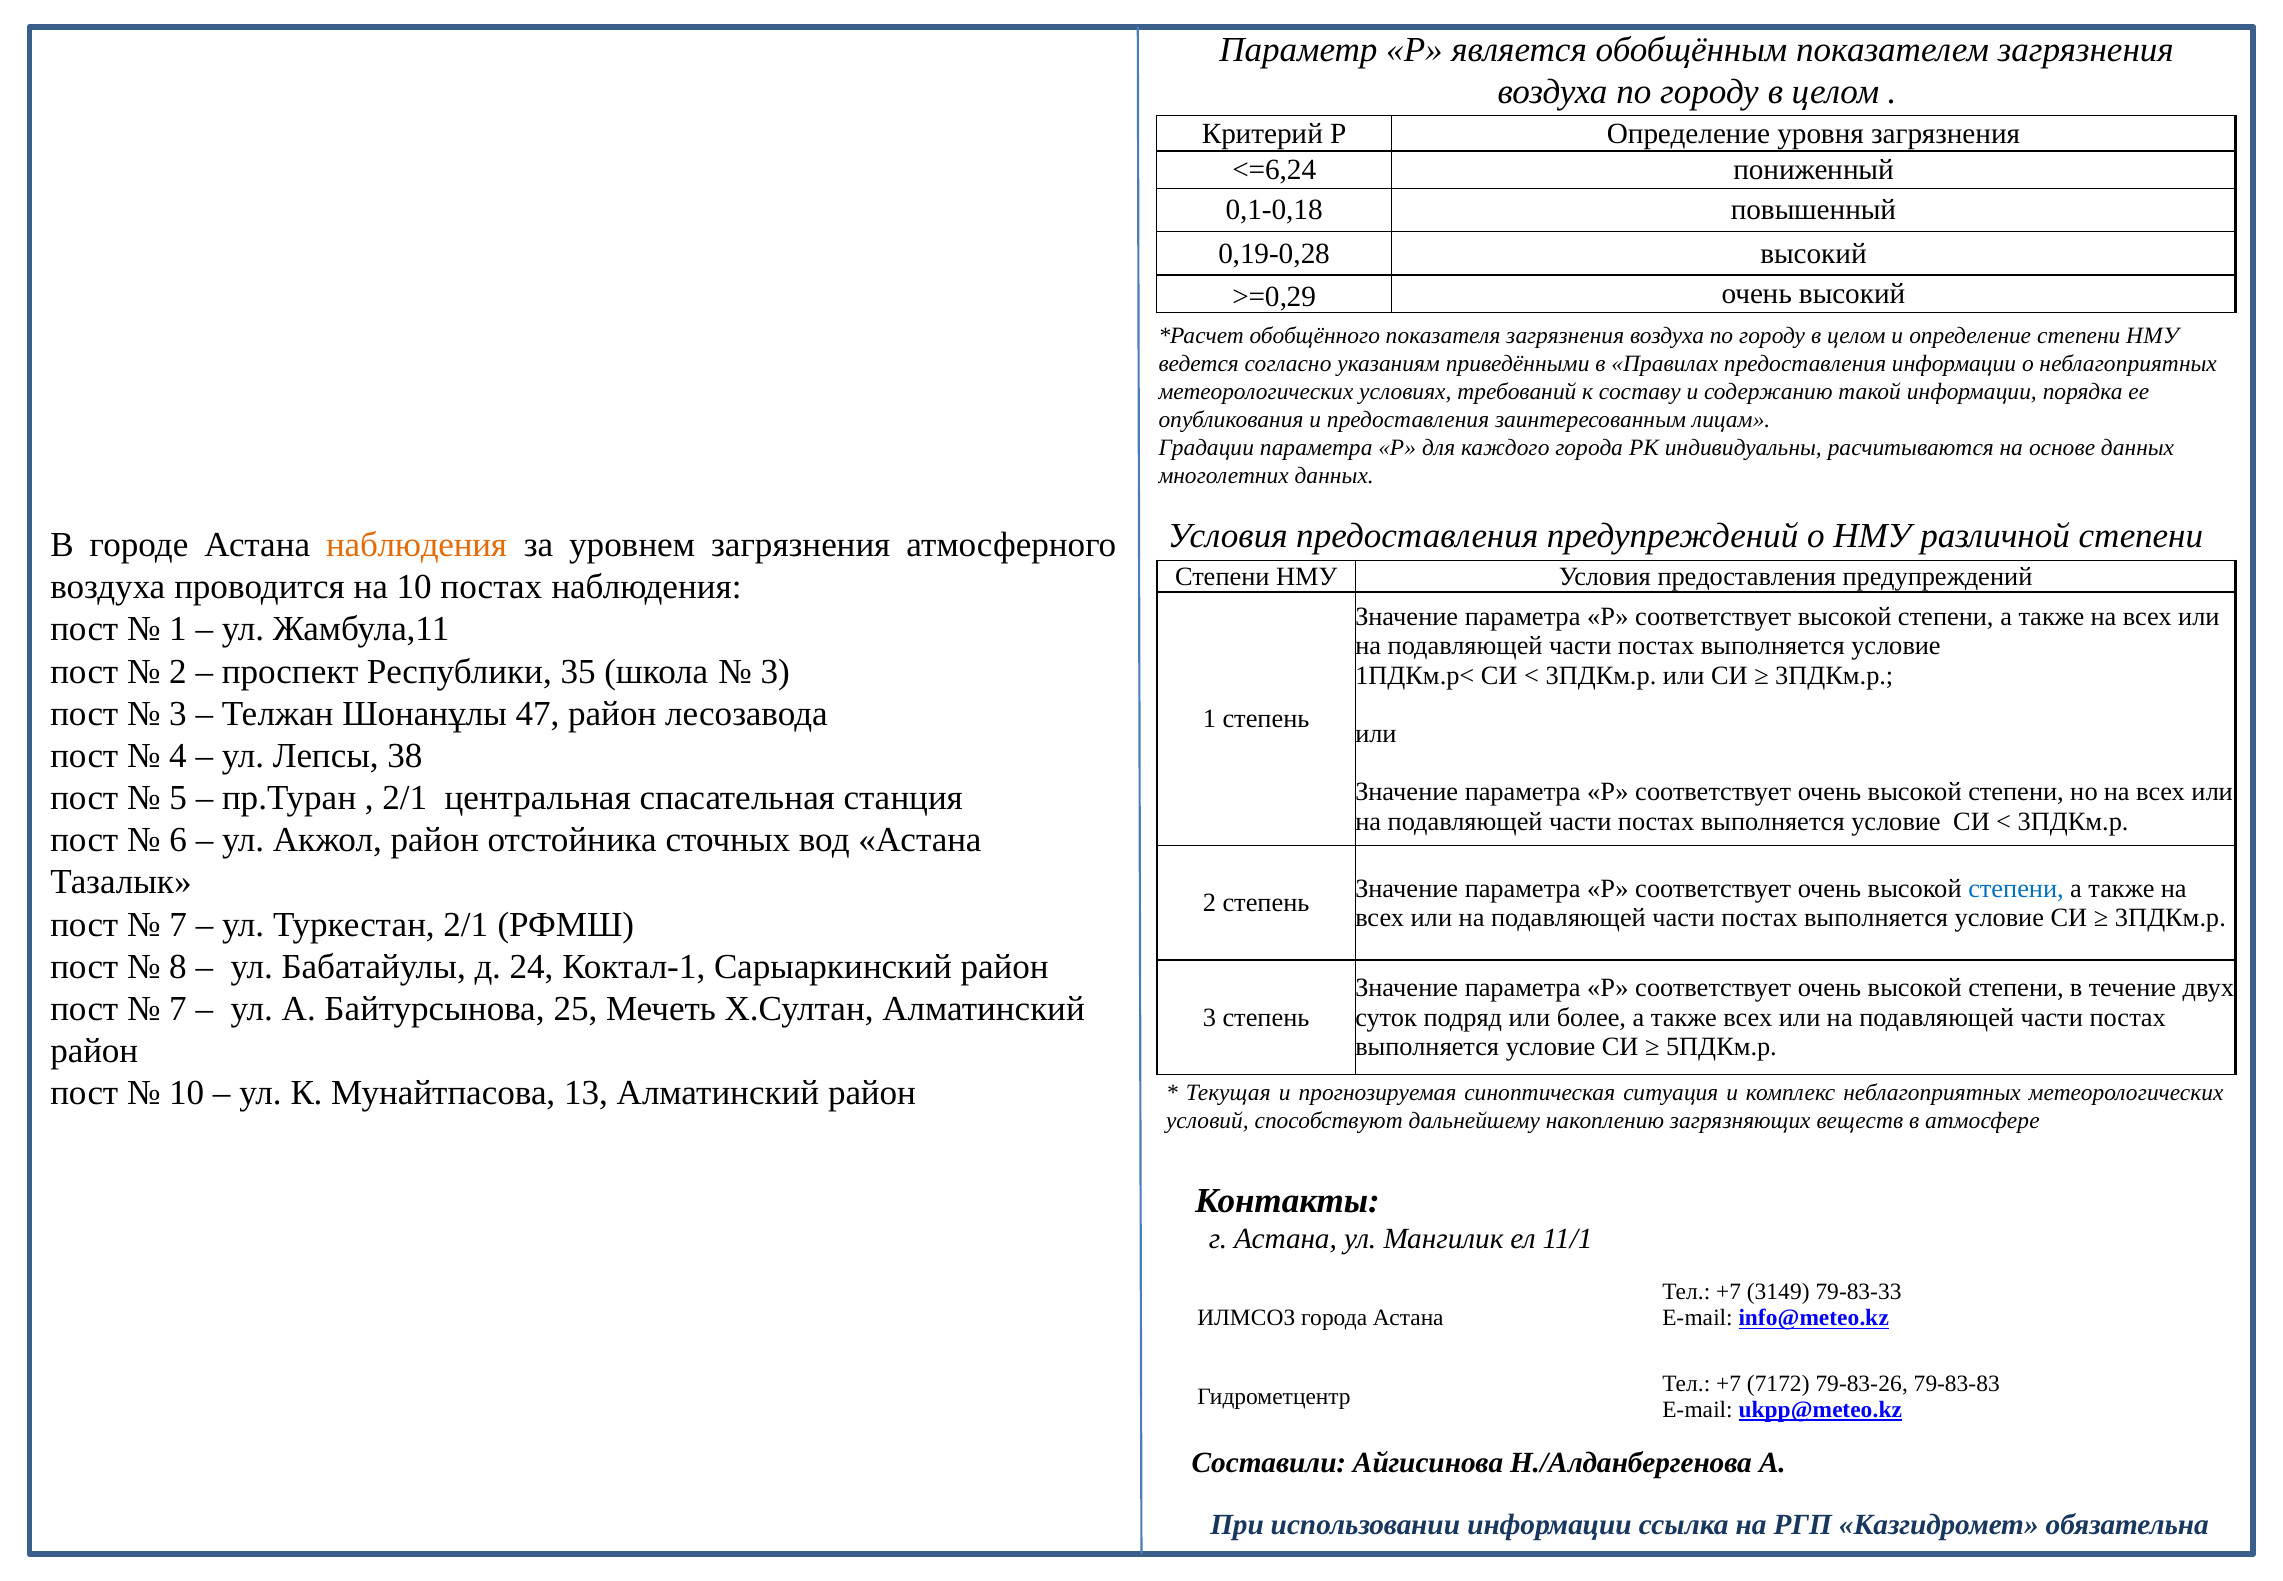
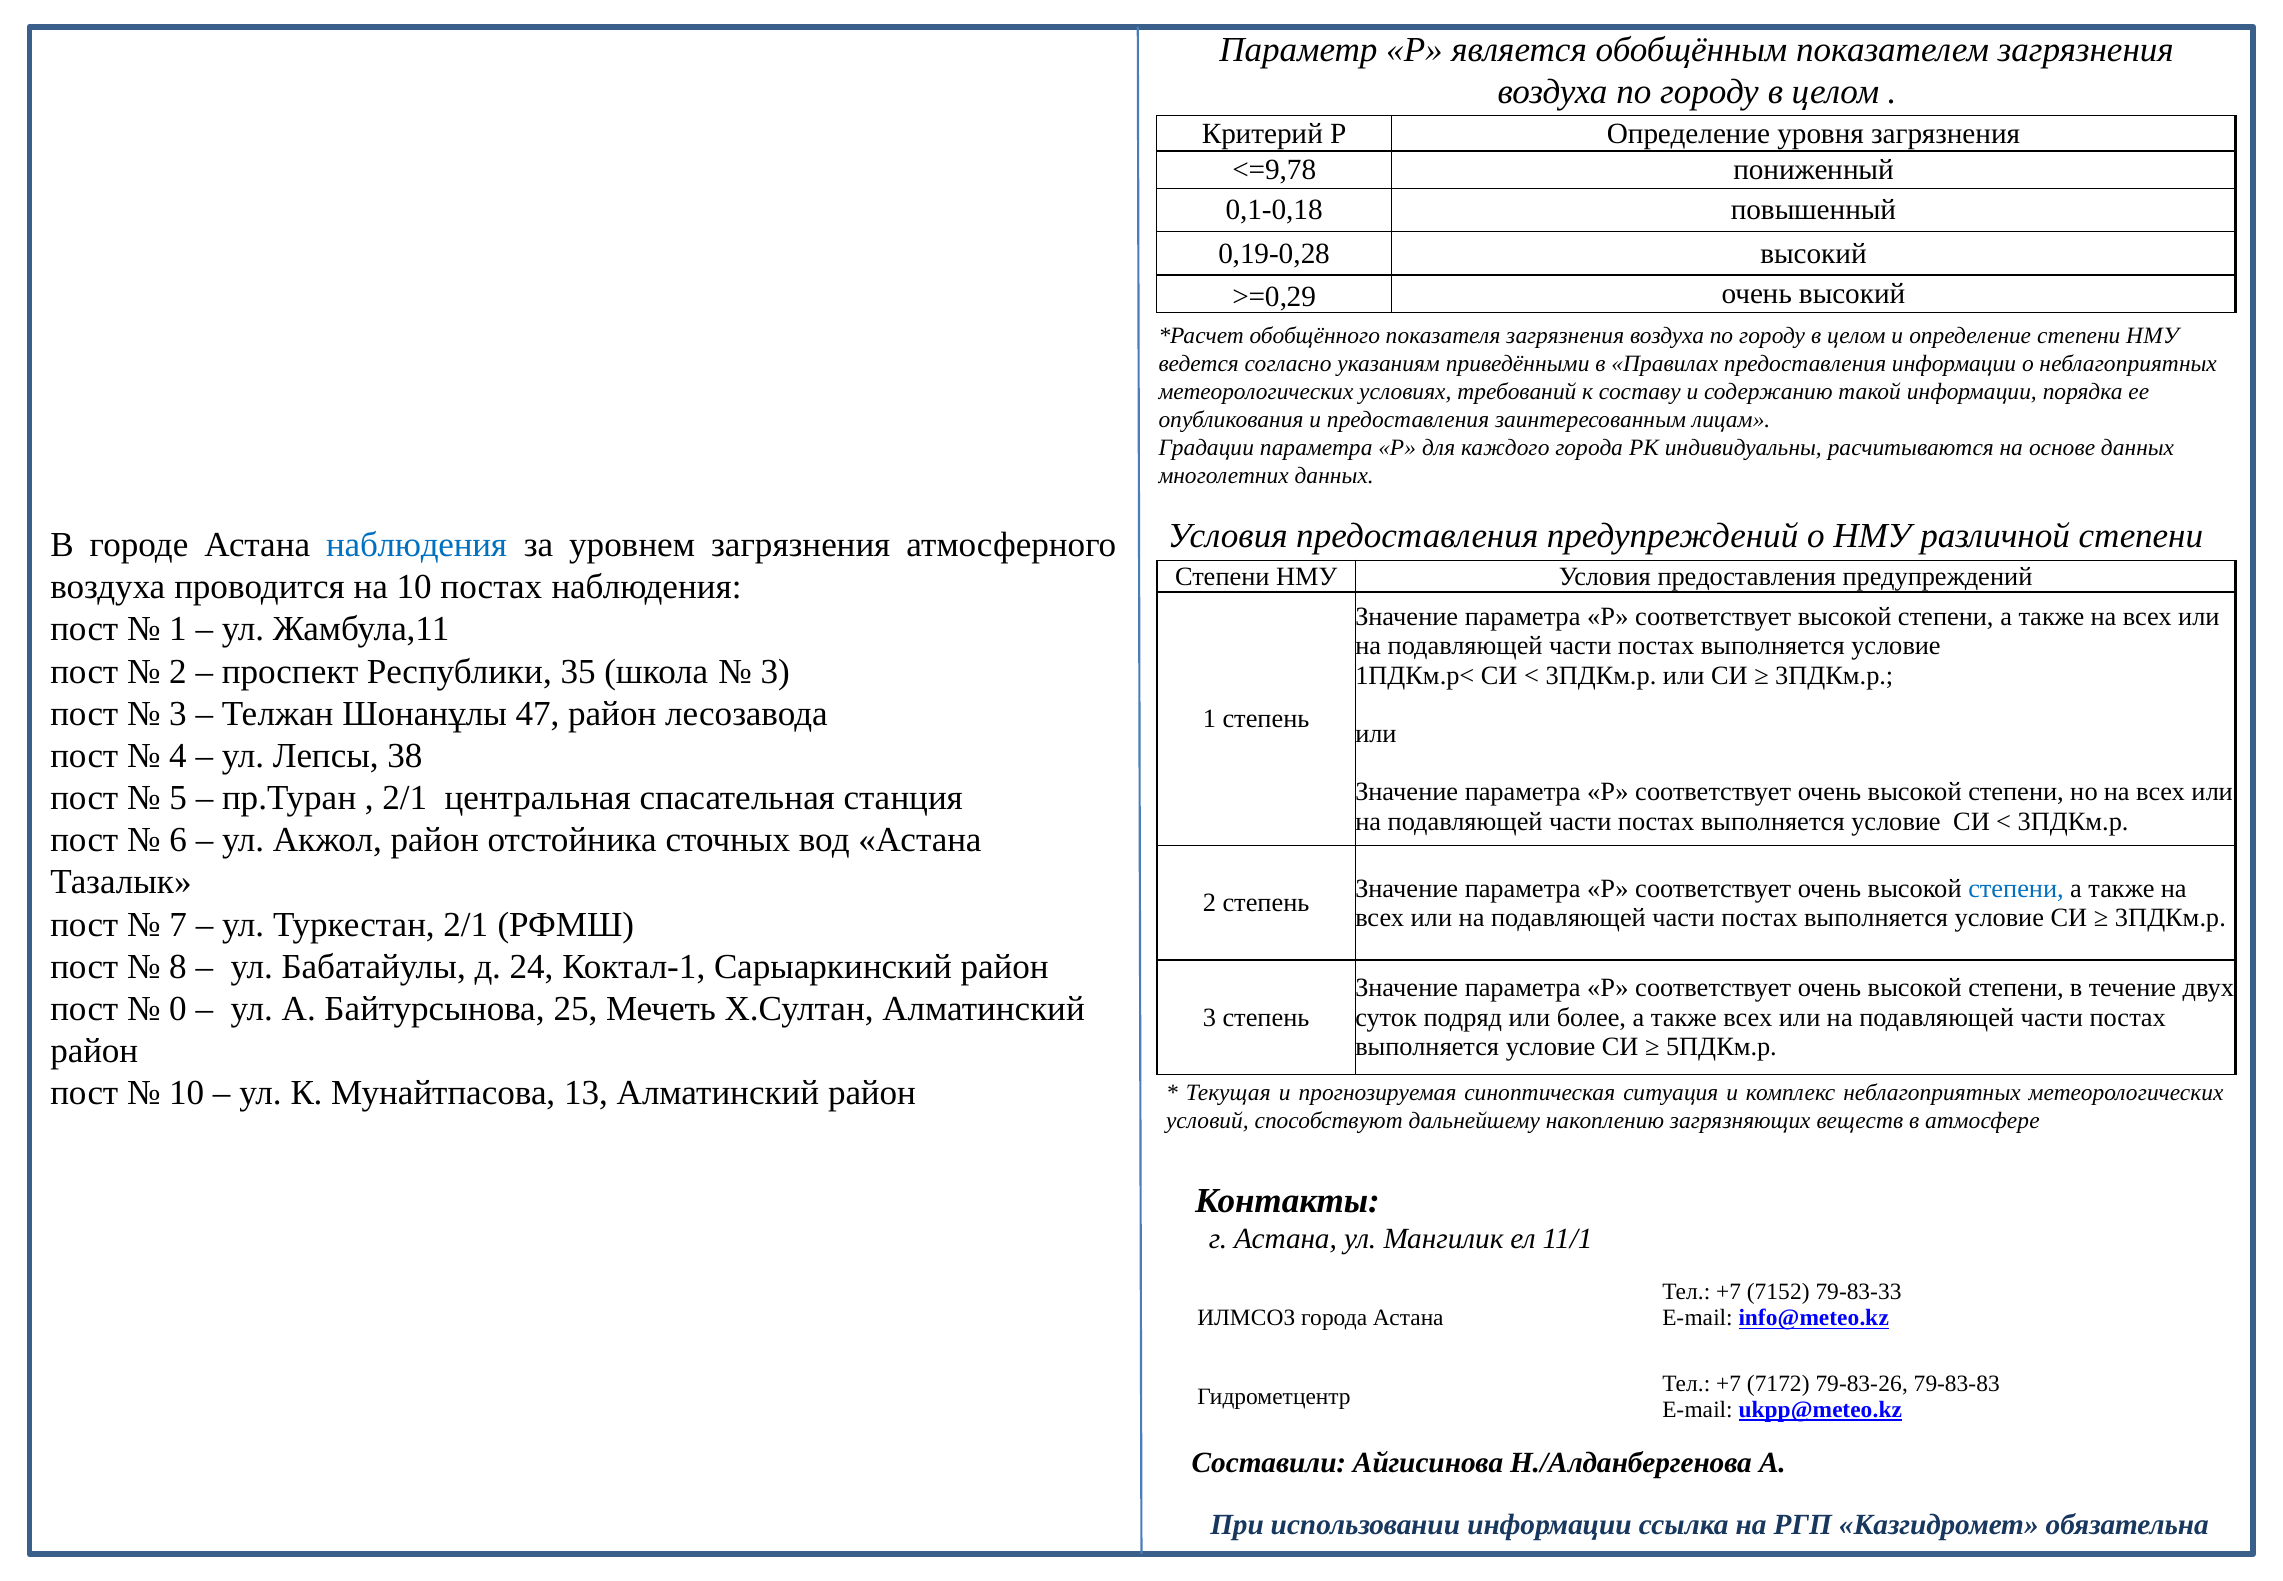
<=6,24: <=6,24 -> <=9,78 (1274, 170)
наблюдения colour: orange -> blue (417, 545)
7: 7 -> 0 (178, 1008)
3149: 3149 -> 7152 (1778, 1292)
